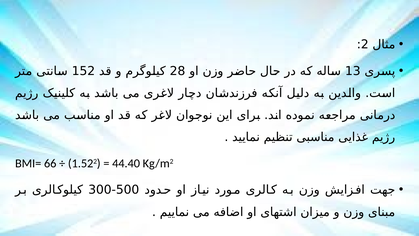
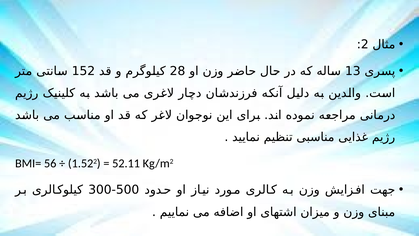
66: 66 -> 56 (50, 163)
44.40: 44.40 -> 52.11 (126, 163)
